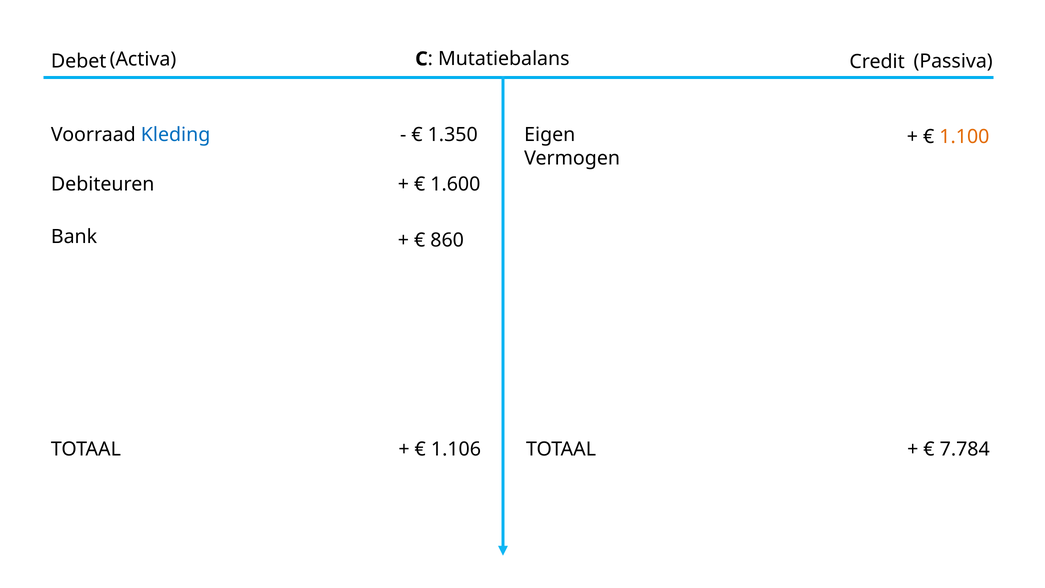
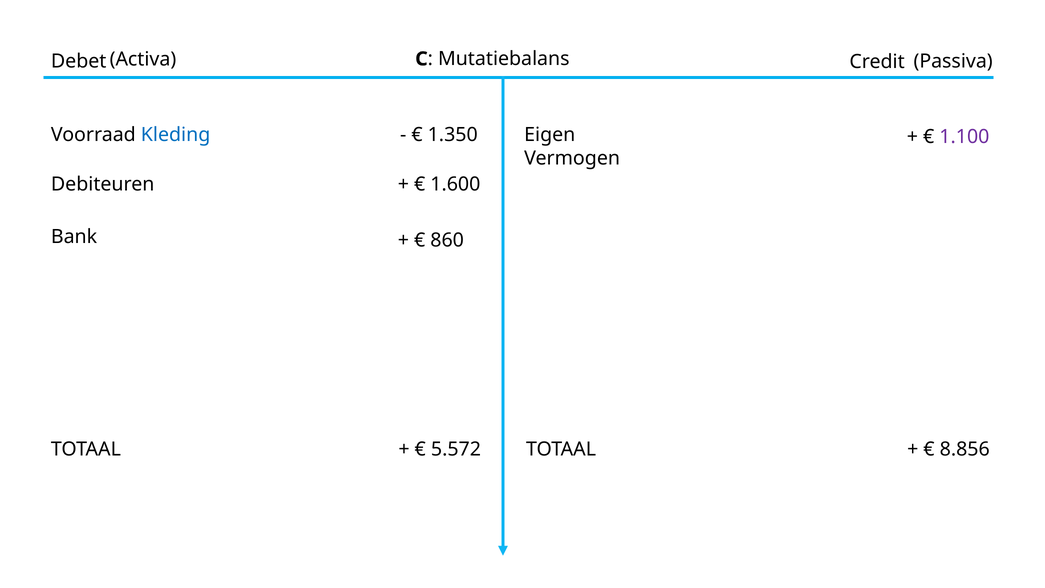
1.100 colour: orange -> purple (964, 137)
1.106: 1.106 -> 5.572 (456, 449)
7.784: 7.784 -> 8.856 (965, 449)
